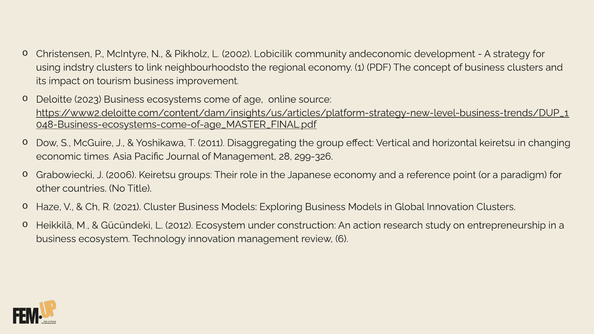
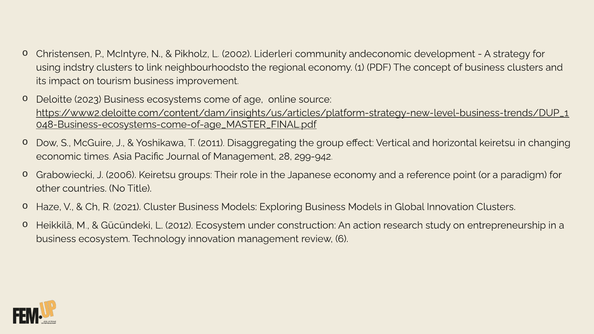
Lobicilik: Lobicilik -> Liderleri (273, 54)
299-326: 299-326 -> 299-942 (314, 156)
